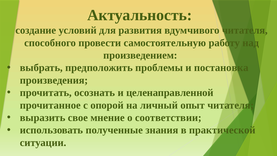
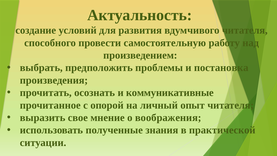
целенаправленной: целенаправленной -> коммуникативные (170, 93)
соответствии: соответствии -> воображения (168, 118)
